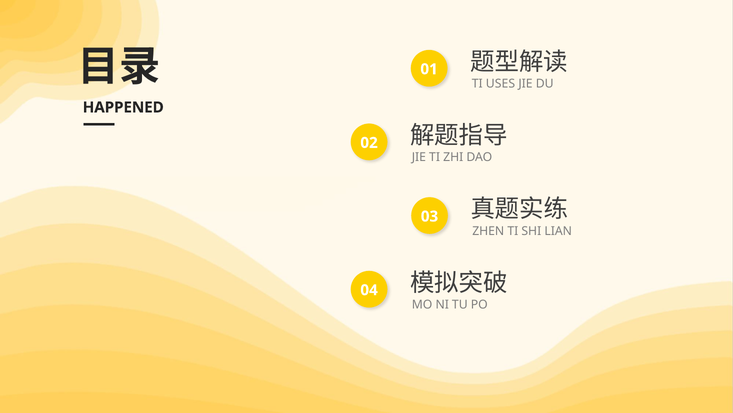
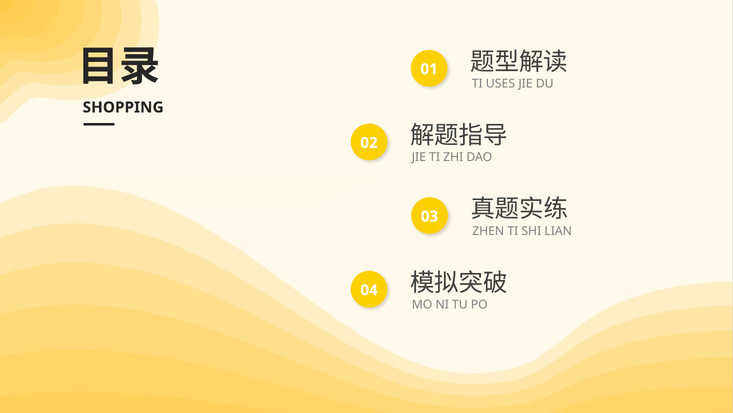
HAPPENED: HAPPENED -> SHOPPING (123, 107)
